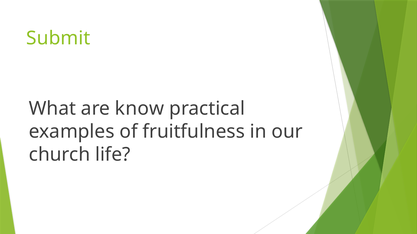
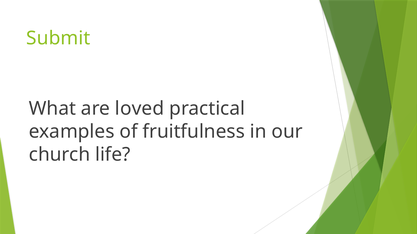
know: know -> loved (140, 109)
